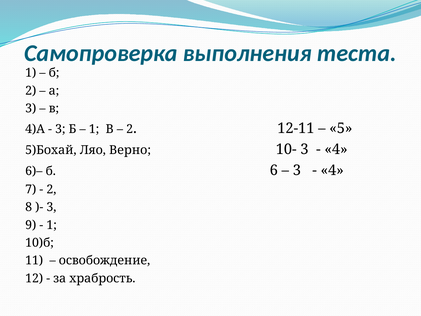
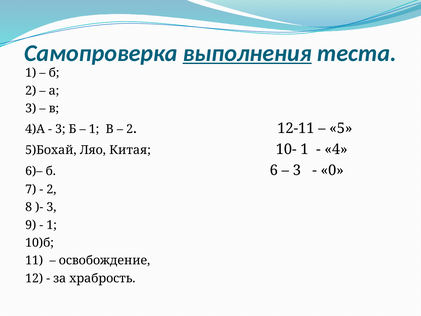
выполнения underline: none -> present (247, 53)
Верно: Верно -> Китая (130, 150)
10- 3: 3 -> 1 (304, 149)
4: 4 -> 0 (332, 170)
